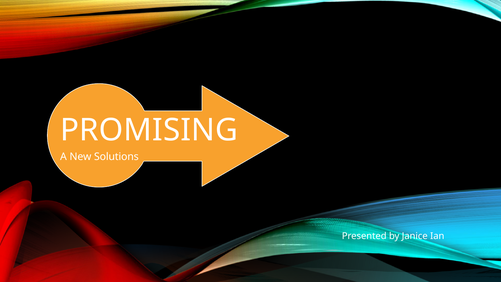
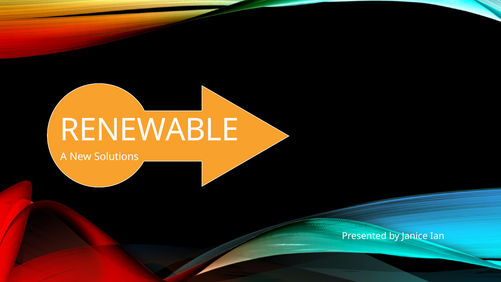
PROMISING: PROMISING -> RENEWABLE (149, 130)
